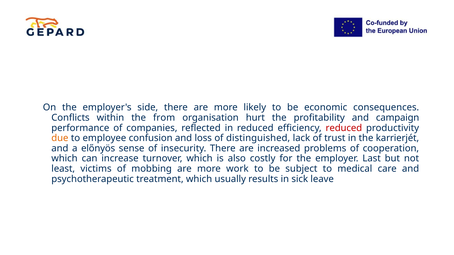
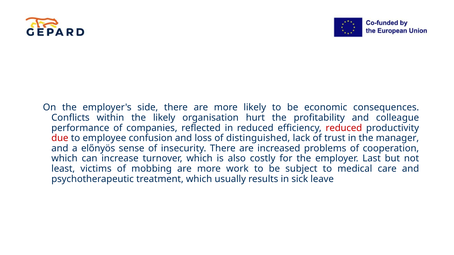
the from: from -> likely (164, 118)
campaign: campaign -> colleague (398, 118)
due colour: orange -> red (60, 138)
karrierjét: karrierjét -> manager (397, 138)
